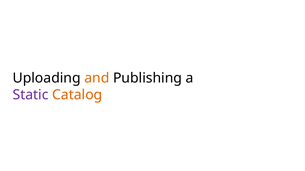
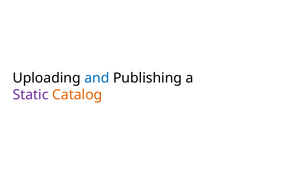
and colour: orange -> blue (97, 78)
